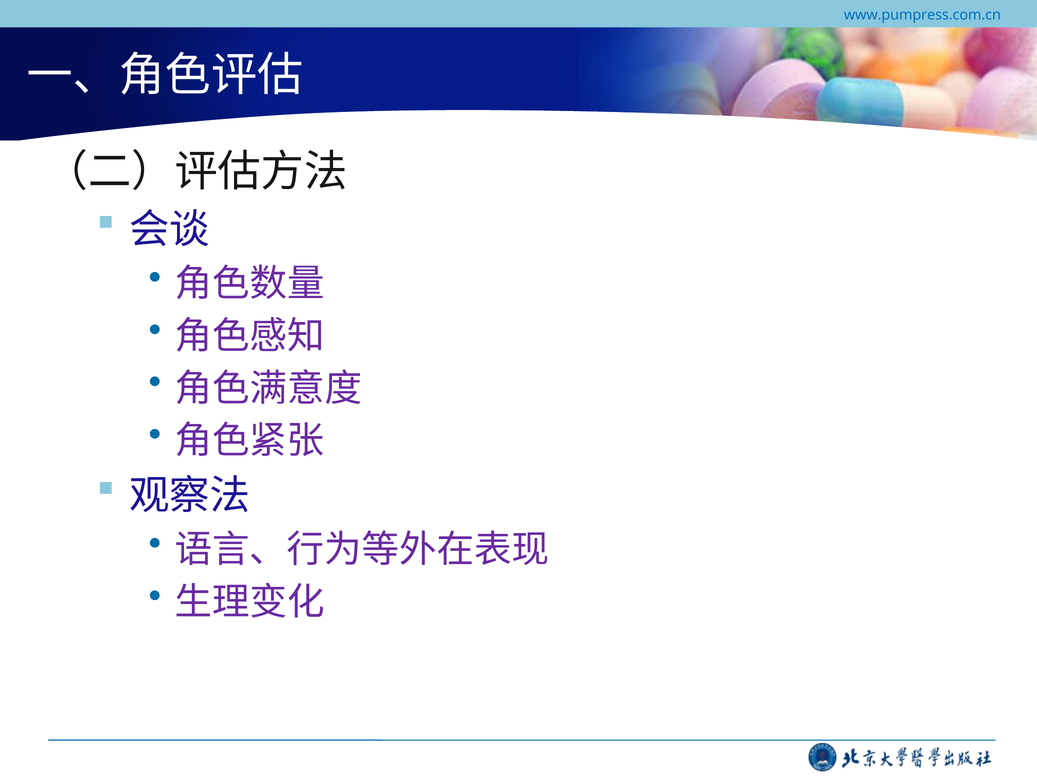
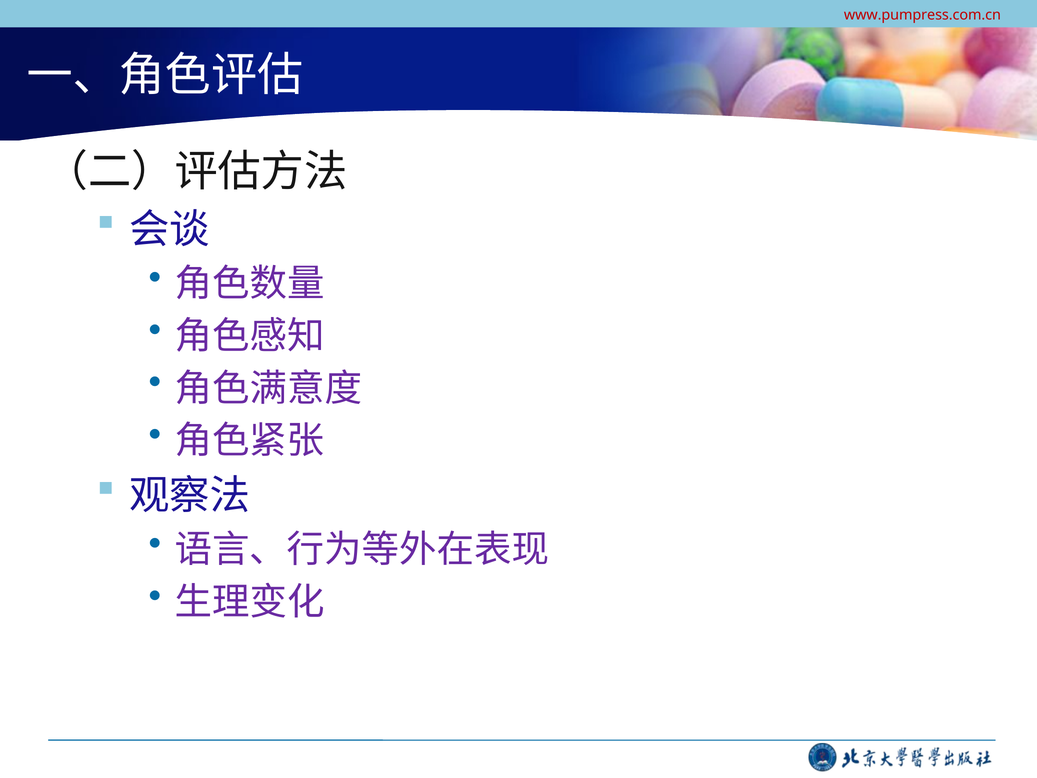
www.pumpress.com.cn colour: blue -> red (922, 15)
